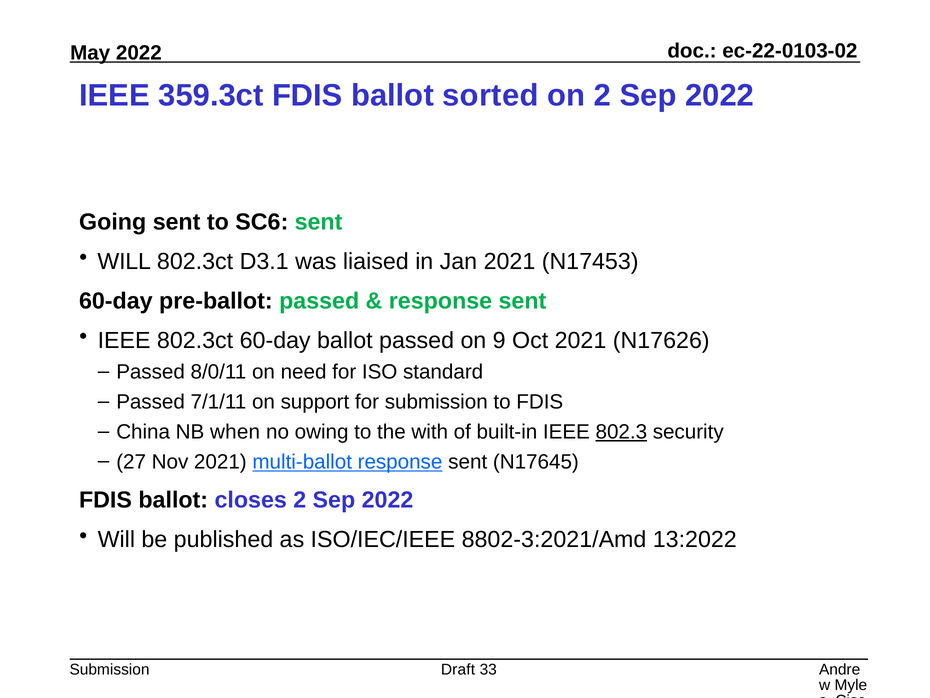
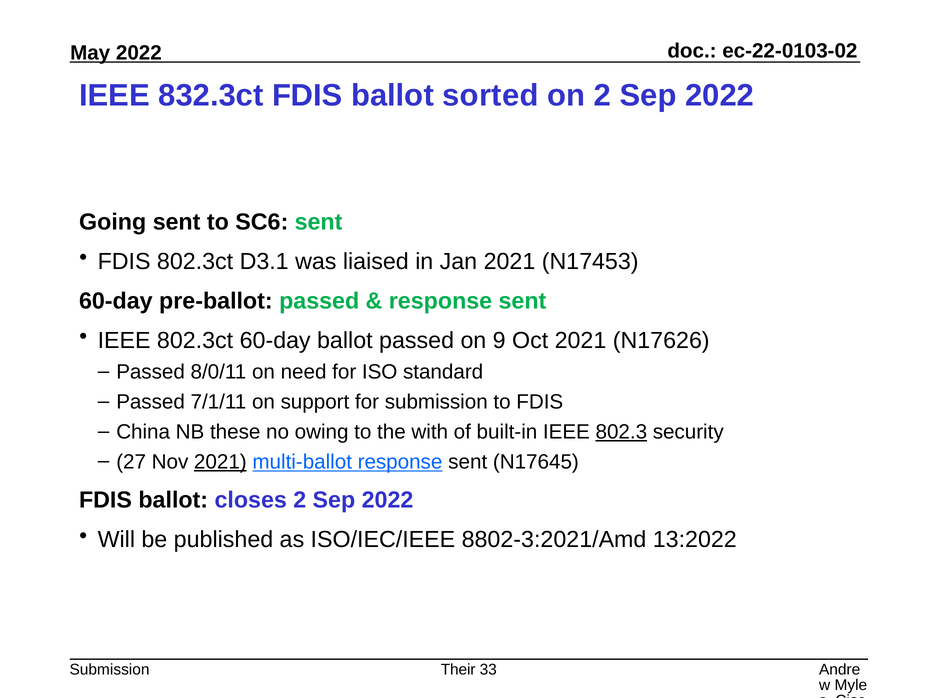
359.3ct: 359.3ct -> 832.3ct (211, 95)
WILL: WILL -> FDIS (124, 261)
when: when -> these (235, 432)
2021 underline: none -> present (220, 462)
Draft: Draft -> Their (458, 669)
